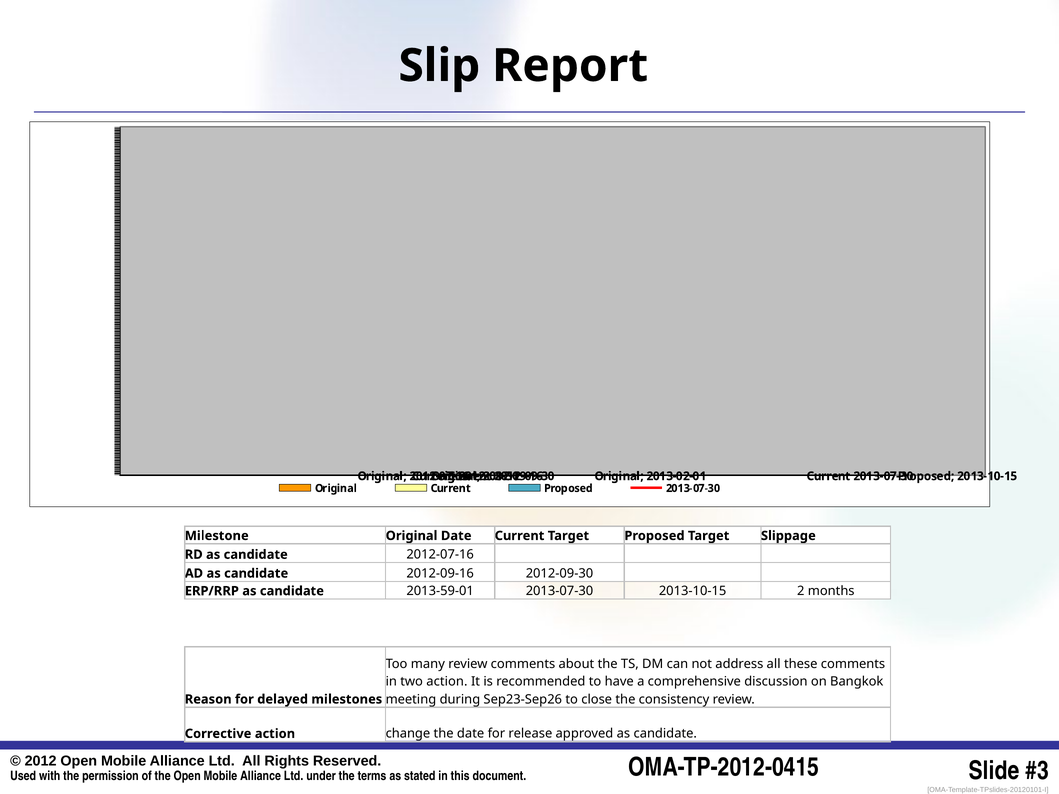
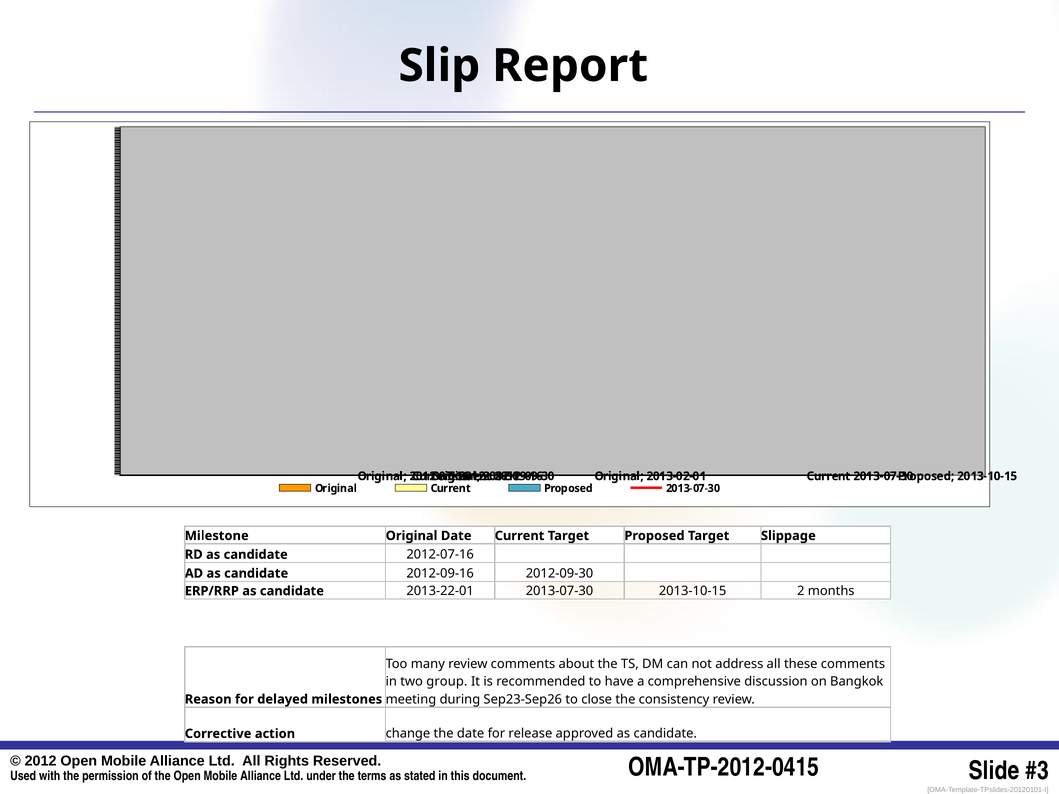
2013-59-01: 2013-59-01 -> 2013-22-01 (440, 591)
two action: action -> group (447, 682)
